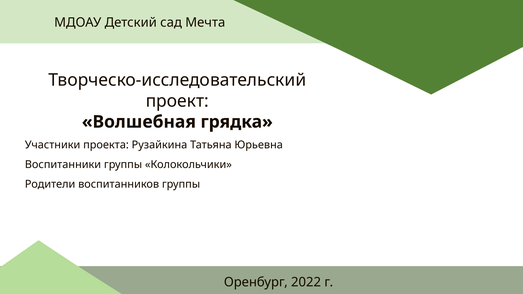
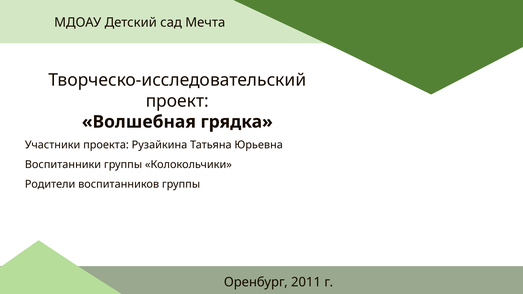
2022: 2022 -> 2011 (306, 282)
